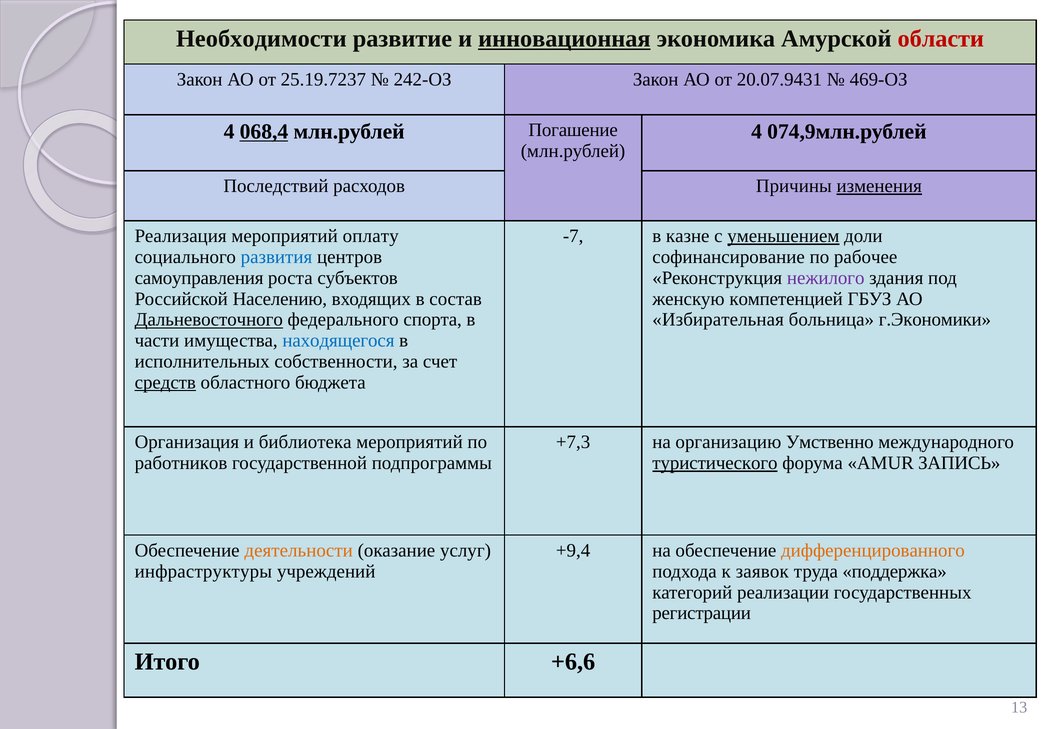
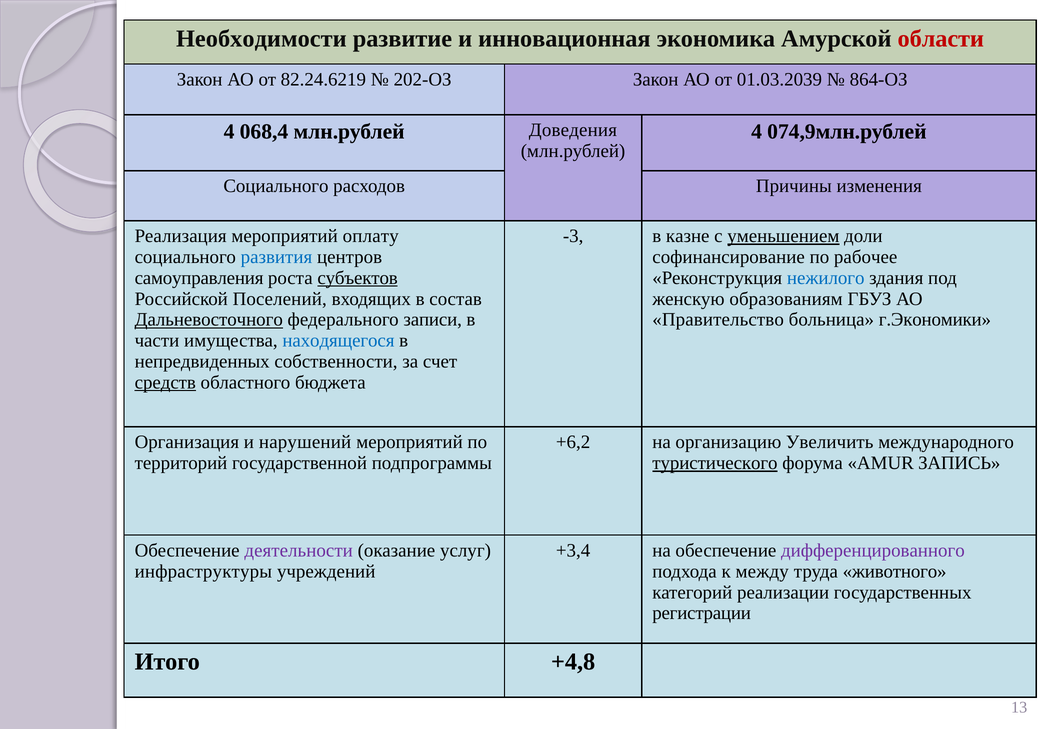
инновационная underline: present -> none (564, 39)
25.19.7237: 25.19.7237 -> 82.24.6219 (323, 79)
242-ОЗ: 242-ОЗ -> 202-ОЗ (423, 79)
20.07.9431: 20.07.9431 -> 01.03.2039 (779, 79)
469-ОЗ: 469-ОЗ -> 864-ОЗ (879, 79)
068,4 underline: present -> none (264, 132)
Погашение: Погашение -> Доведения (573, 130)
Последствий: Последствий -> Социального (276, 186)
изменения underline: present -> none (879, 186)
-7: -7 -> -3 (573, 236)
субъектов underline: none -> present (358, 278)
нежилого colour: purple -> blue (826, 278)
Населению: Населению -> Поселений (280, 299)
компетенцией: компетенцией -> образованиям (786, 299)
спорта: спорта -> записи (433, 320)
Избирательная: Избирательная -> Правительство (718, 320)
исполнительных: исполнительных -> непредвиденных (202, 362)
библиотека: библиотека -> нарушений (305, 443)
+7,3: +7,3 -> +6,2 (573, 443)
Умственно: Умственно -> Увеличить (830, 443)
работников: работников -> территорий (181, 464)
деятельности colour: orange -> purple (299, 551)
+9,4: +9,4 -> +3,4 (573, 551)
дифференцированного colour: orange -> purple (873, 551)
заявок: заявок -> между (762, 572)
поддержка: поддержка -> животного (895, 572)
+6,6: +6,6 -> +4,8 (573, 662)
